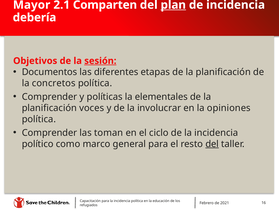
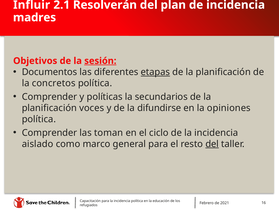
Mayor: Mayor -> Influir (32, 5)
Comparten: Comparten -> Resolverán (105, 5)
plan underline: present -> none (173, 5)
debería: debería -> madres (35, 17)
etapas underline: none -> present (155, 72)
elementales: elementales -> secundarios (161, 96)
involucrar: involucrar -> difundirse (159, 108)
político: político -> aislado (38, 143)
